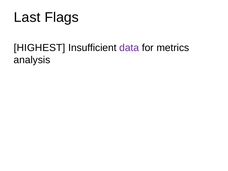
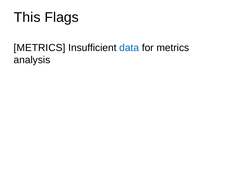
Last: Last -> This (27, 17)
HIGHEST: HIGHEST -> METRICS (39, 48)
data colour: purple -> blue (129, 48)
